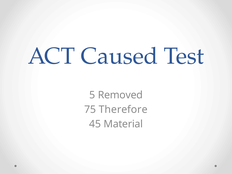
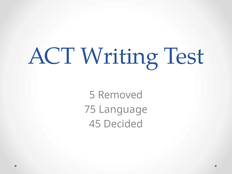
Caused: Caused -> Writing (120, 56)
Therefore: Therefore -> Language (123, 110)
Material: Material -> Decided (123, 124)
